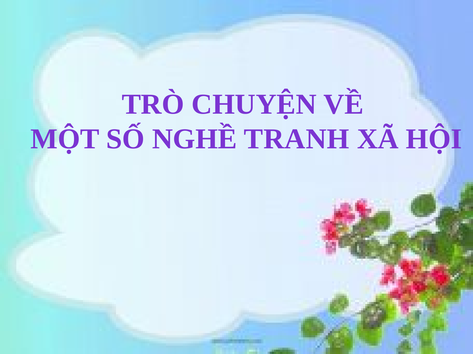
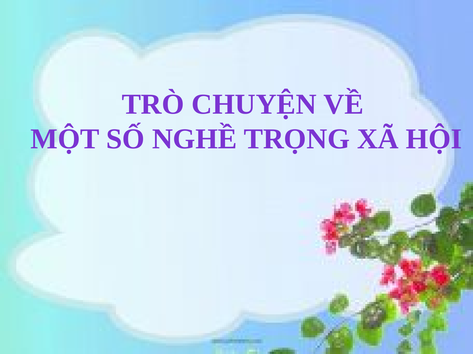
TRANH: TRANH -> TRỌNG (297, 139)
